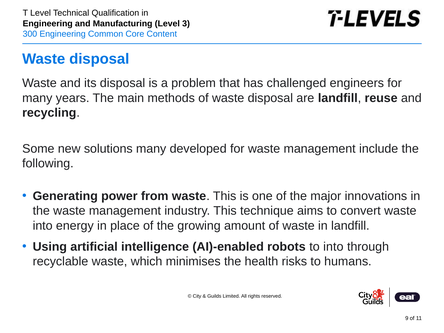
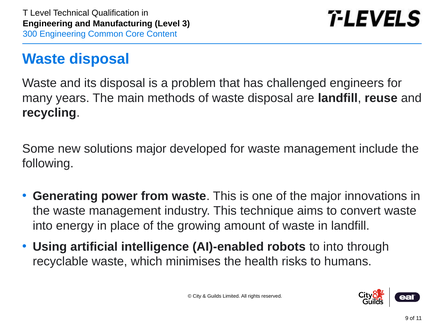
solutions many: many -> major (151, 149)
